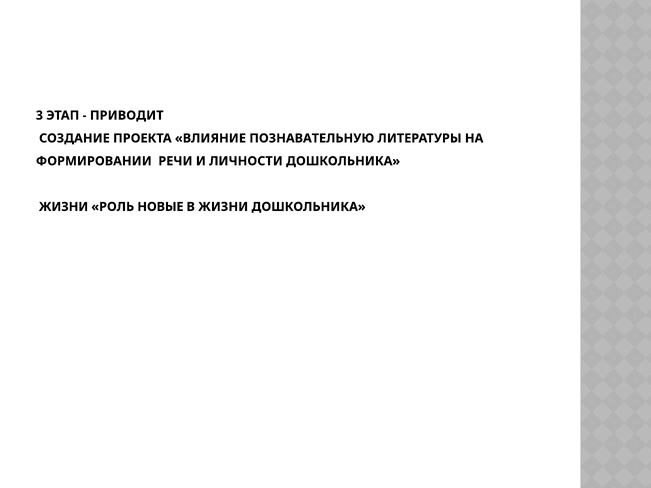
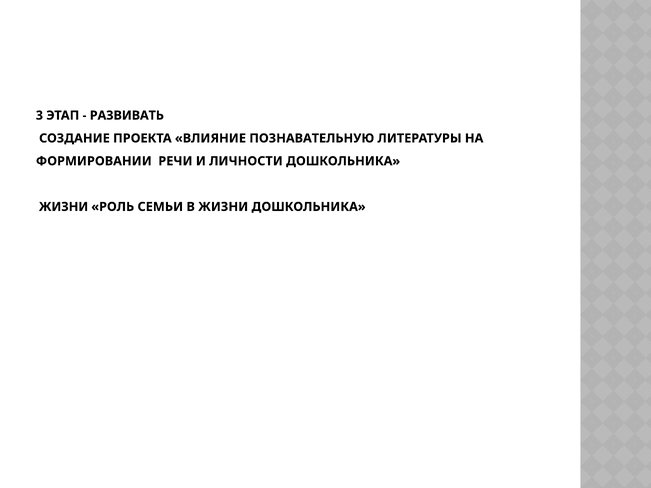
ПРИВОДИТ: ПРИВОДИТ -> РАЗВИВАТЬ (127, 116)
НОВЫЕ: НОВЫЕ -> СЕМЬИ (160, 207)
